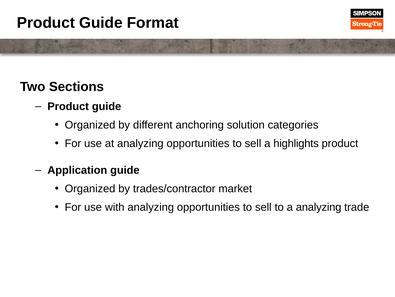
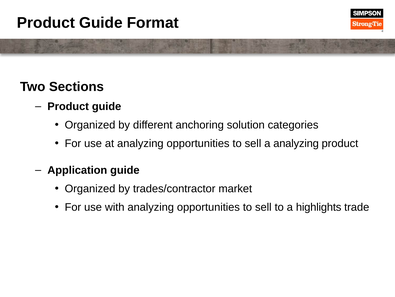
a highlights: highlights -> analyzing (296, 143)
a analyzing: analyzing -> highlights (319, 207)
